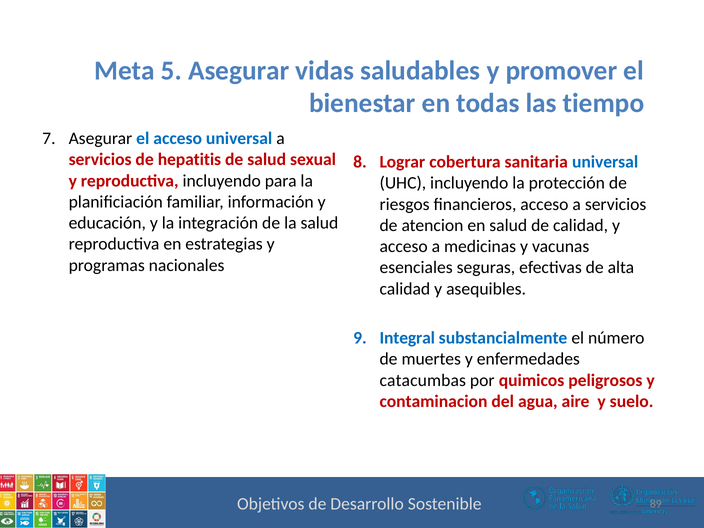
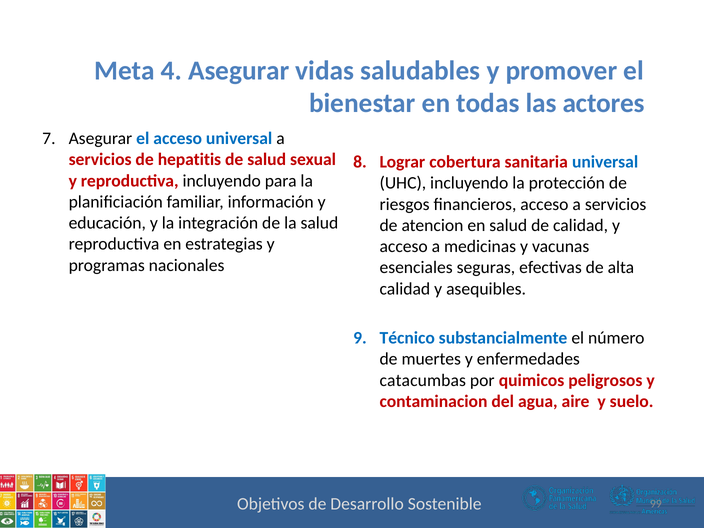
5: 5 -> 4 (171, 71)
tiempo: tiempo -> actores (604, 103)
Integral: Integral -> Técnico (407, 338)
89: 89 -> 99 (656, 504)
